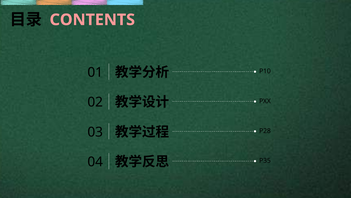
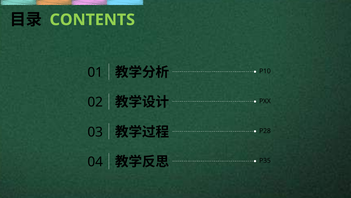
CONTENTS colour: pink -> light green (92, 20)
